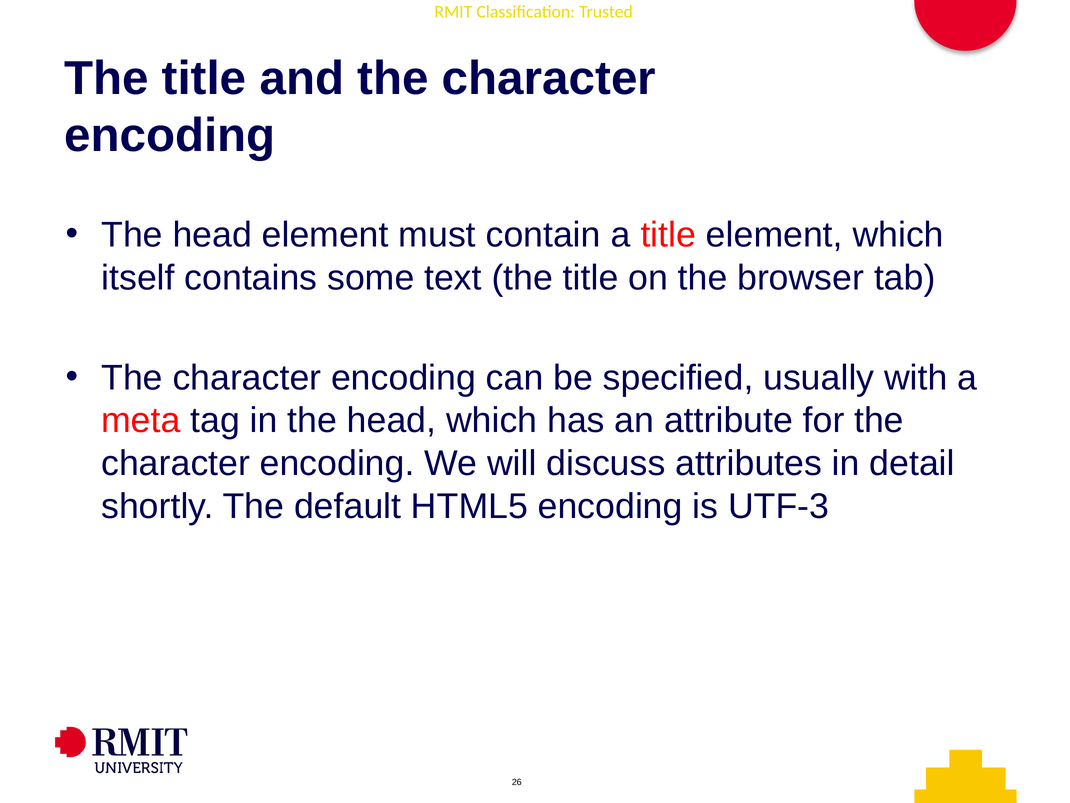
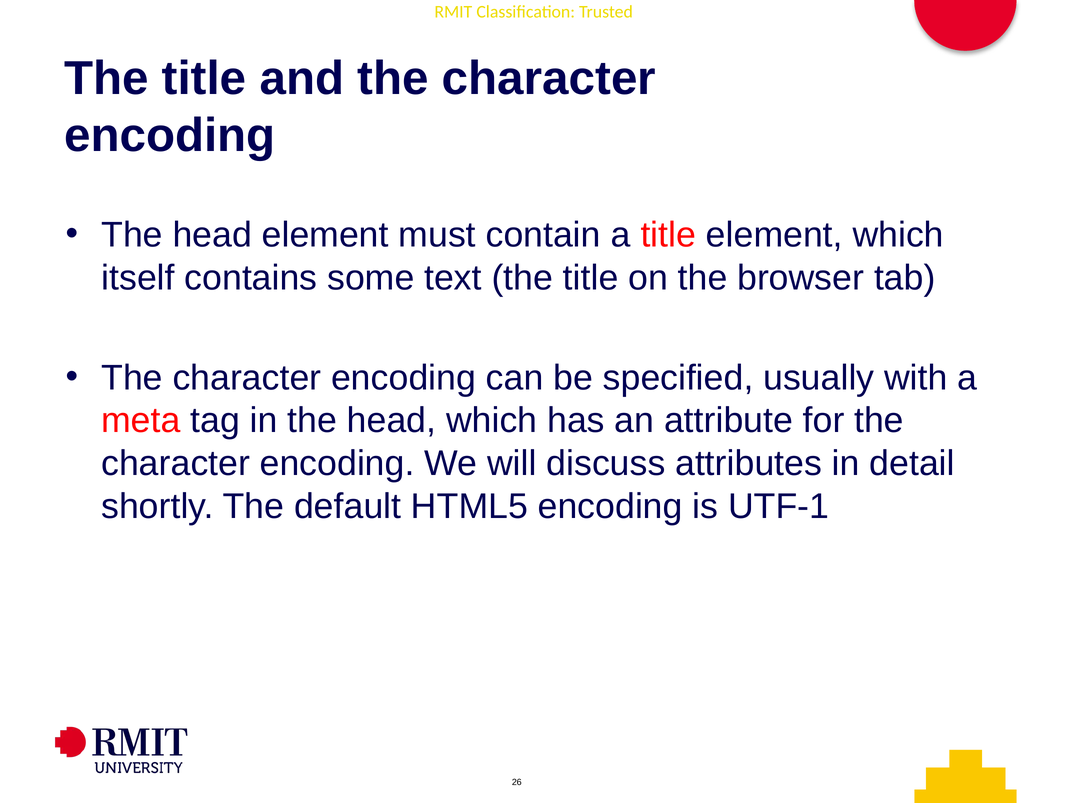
UTF-3: UTF-3 -> UTF-1 (778, 506)
